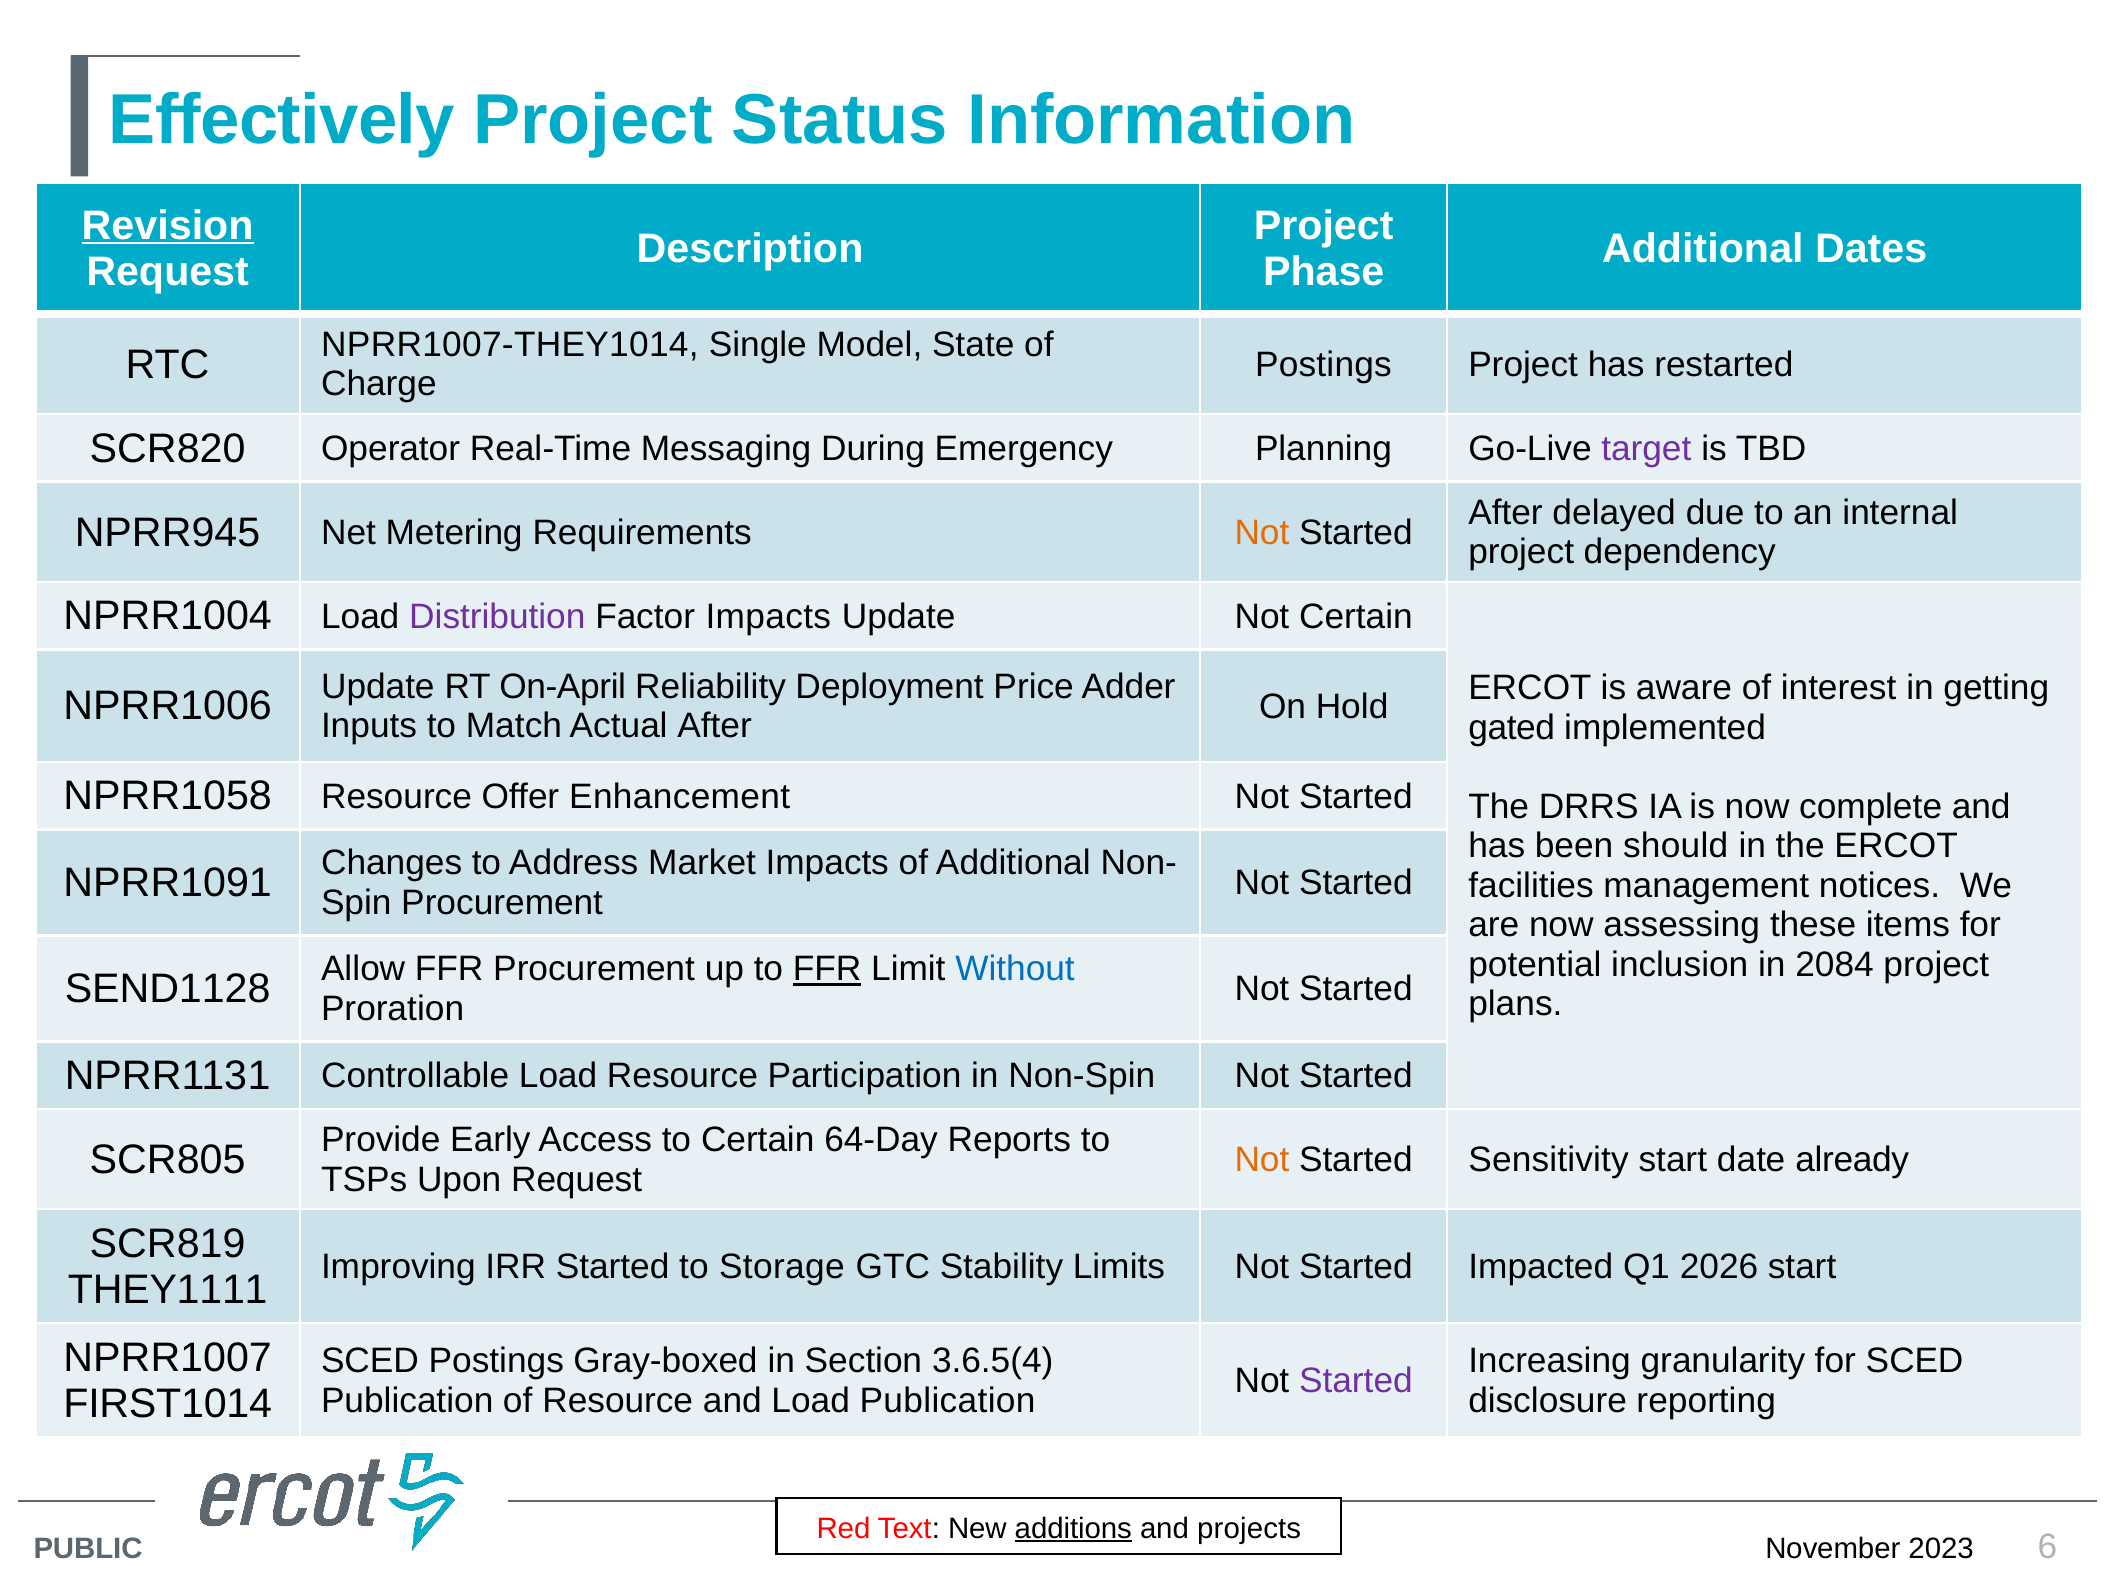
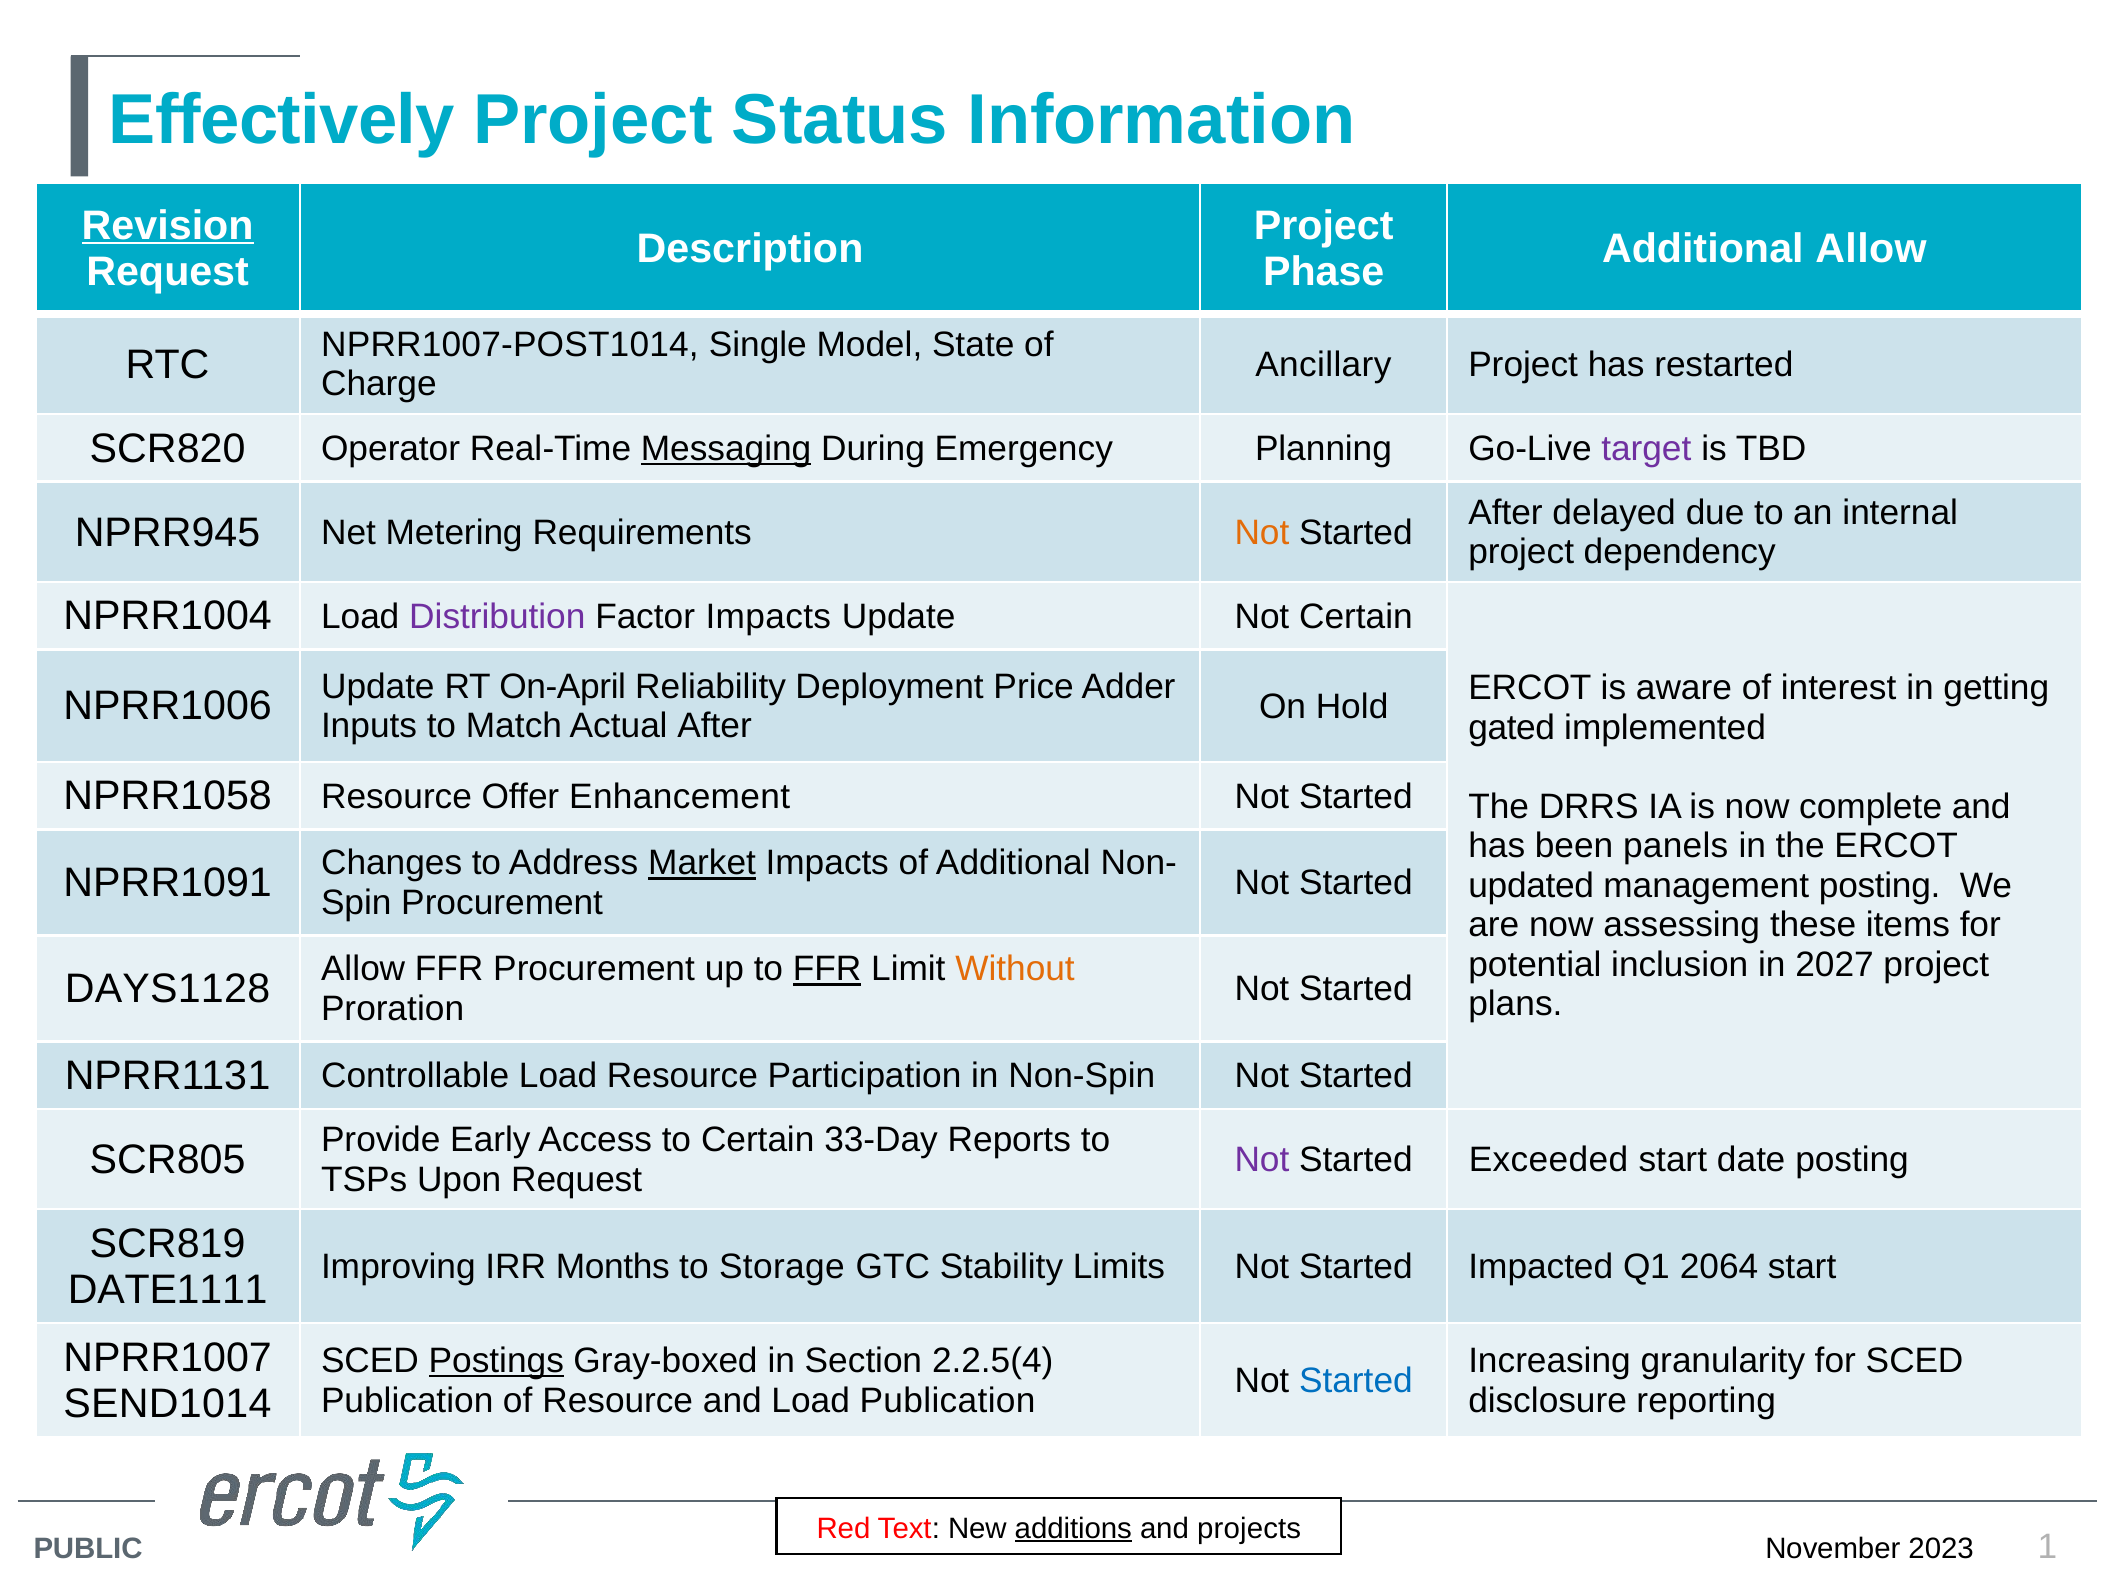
Additional Dates: Dates -> Allow (1871, 249)
NPRR1007-THEY1014: NPRR1007-THEY1014 -> NPRR1007-POST1014 (510, 345)
Postings: Postings -> Ancillary (1323, 364)
Messaging underline: none -> present (726, 448)
should: should -> panels (1676, 846)
Market underline: none -> present (702, 863)
facilities: facilities -> updated (1531, 885)
management notices: notices -> posting (1880, 885)
2084: 2084 -> 2027 (1835, 964)
SEND1128: SEND1128 -> DAYS1128 (168, 989)
Without colour: blue -> orange (1015, 969)
64-Day: 64-Day -> 33-Day (881, 1140)
Not colour: orange -> purple (1262, 1159)
Sensitivity: Sensitivity -> Exceeded (1549, 1159)
date already: already -> posting (1852, 1159)
IRR Started: Started -> Months (613, 1266)
2026: 2026 -> 2064 (1719, 1266)
THEY1111: THEY1111 -> DATE1111 (168, 1290)
Postings underline: none -> present (496, 1360)
3.6.5(4: 3.6.5(4 -> 2.2.5(4 (993, 1360)
Started colour: purple -> blue (1356, 1380)
FIRST1014: FIRST1014 -> SEND1014 (167, 1403)
6: 6 -> 1 (2047, 1547)
